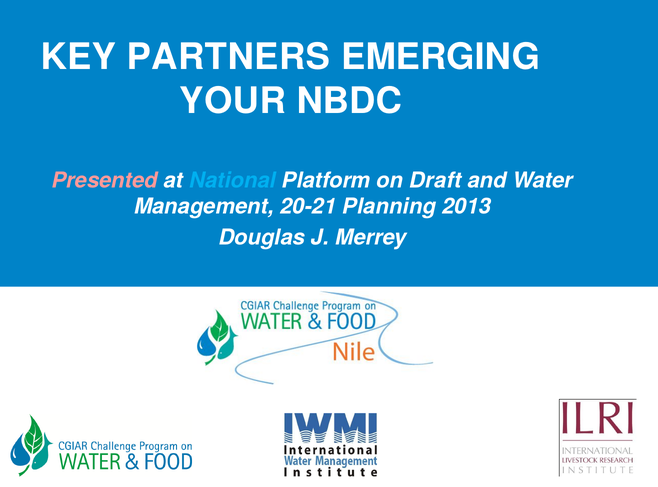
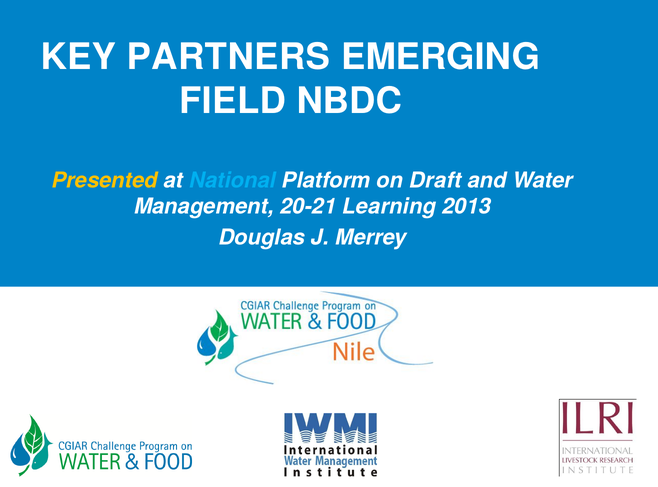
YOUR: YOUR -> FIELD (233, 101)
Presented colour: pink -> yellow (105, 180)
Planning: Planning -> Learning (389, 207)
